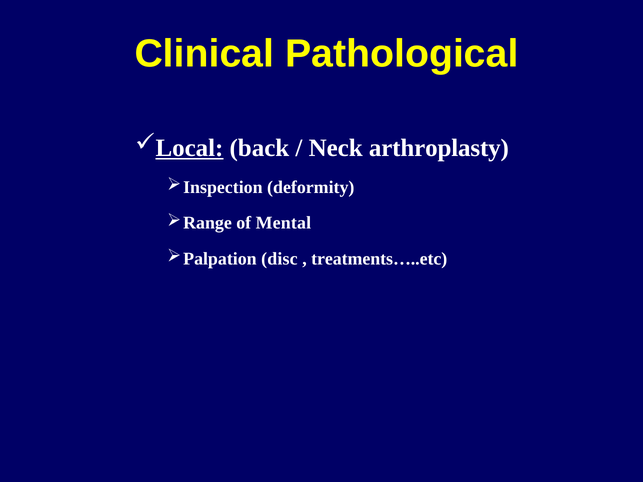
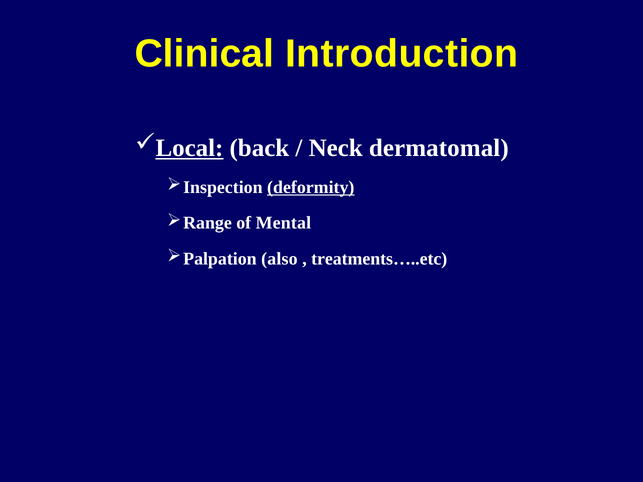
Pathological: Pathological -> Introduction (402, 54)
arthroplasty: arthroplasty -> dermatomal (439, 148)
deformity underline: none -> present (311, 187)
disc: disc -> also (279, 259)
